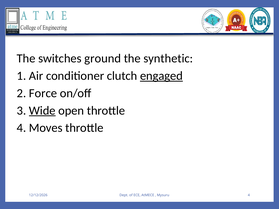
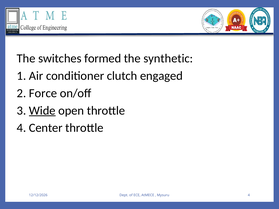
ground: ground -> formed (103, 59)
engaged underline: present -> none (161, 76)
Moves: Moves -> Center (46, 128)
